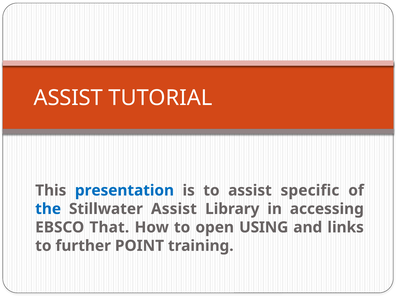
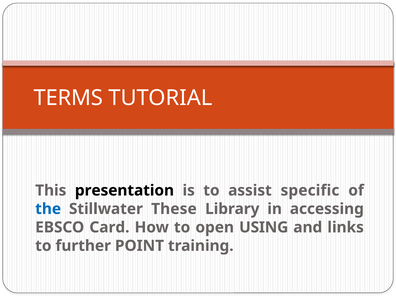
ASSIST: ASSIST -> TERMS (68, 98)
presentation colour: blue -> black (124, 190)
Stillwater Assist: Assist -> These (174, 209)
That: That -> Card (109, 227)
